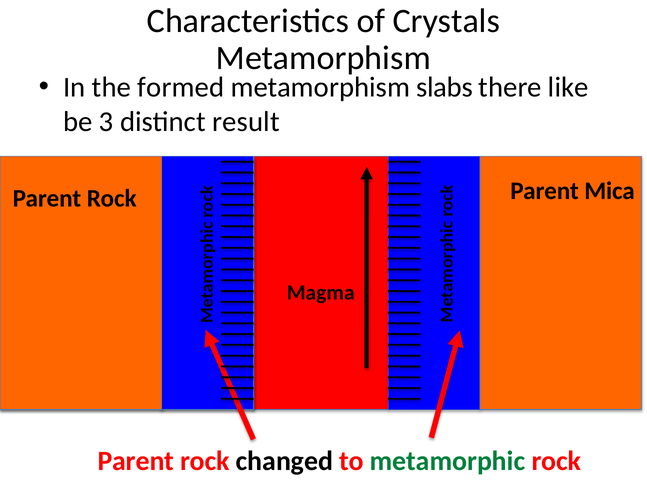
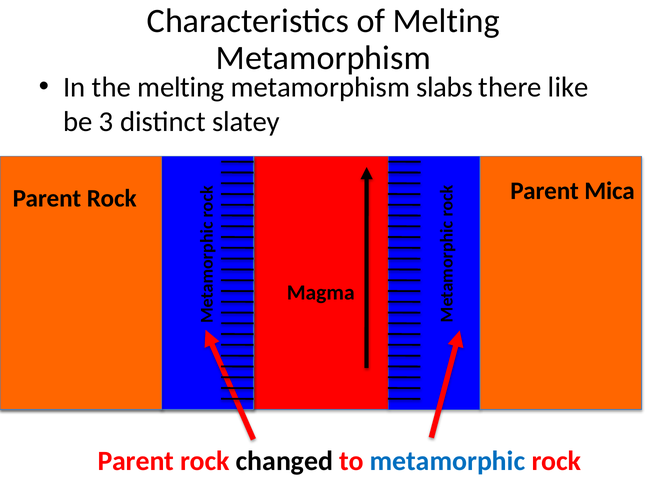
of Crystals: Crystals -> Melting (446, 21)
the formed: formed -> melting (181, 87)
result: result -> slatey (246, 122)
metamorphic colour: green -> blue (448, 461)
